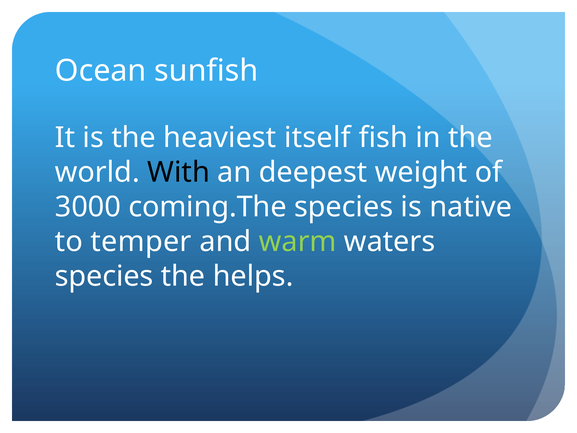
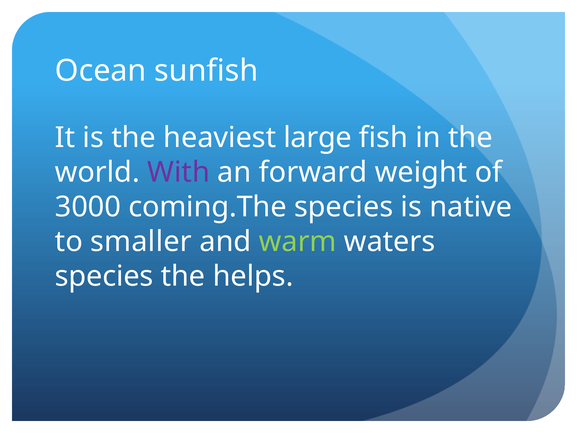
itself: itself -> large (318, 138)
With colour: black -> purple (179, 172)
deepest: deepest -> forward (313, 172)
temper: temper -> smaller (141, 241)
